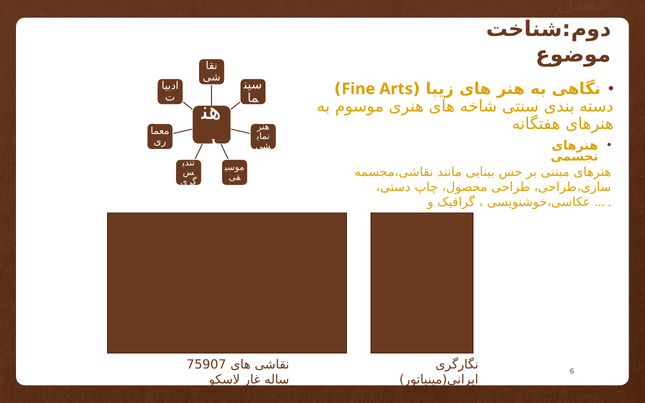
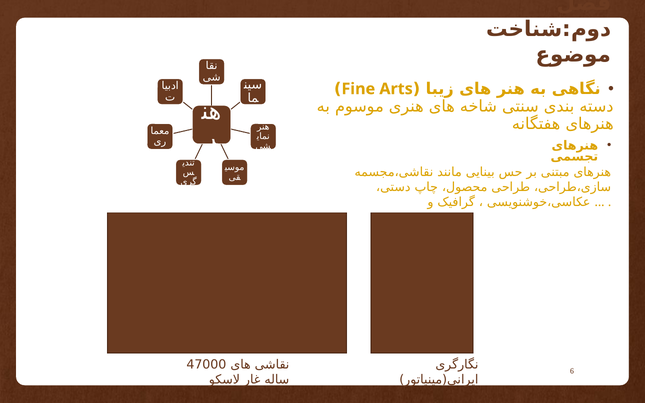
75907: 75907 -> 47000 (206, 365)
